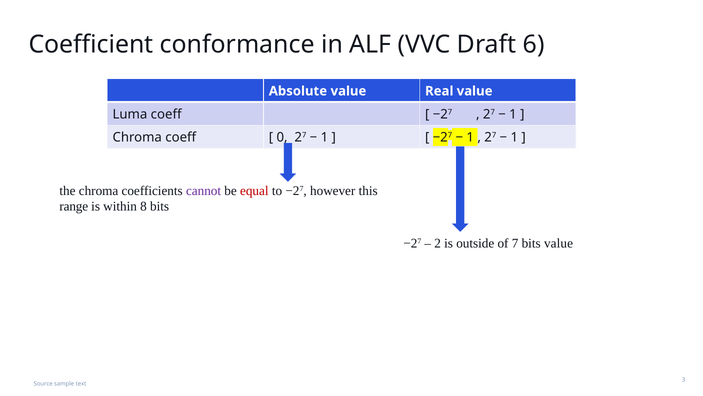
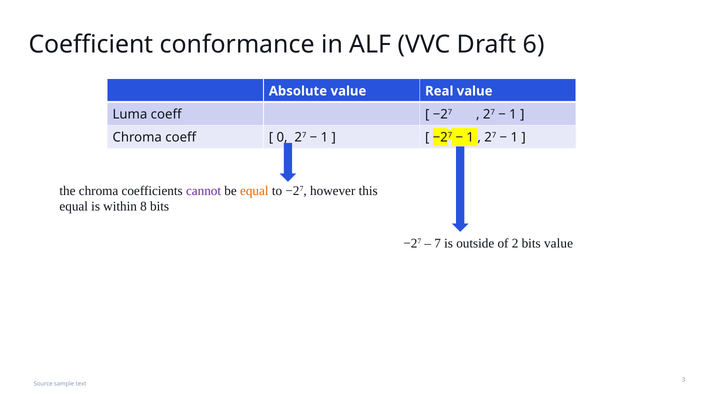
equal colour: red -> orange (254, 190)
range: range -> equal (74, 206)
2: 2 -> 7 (438, 243)
7: 7 -> 2 (515, 243)
